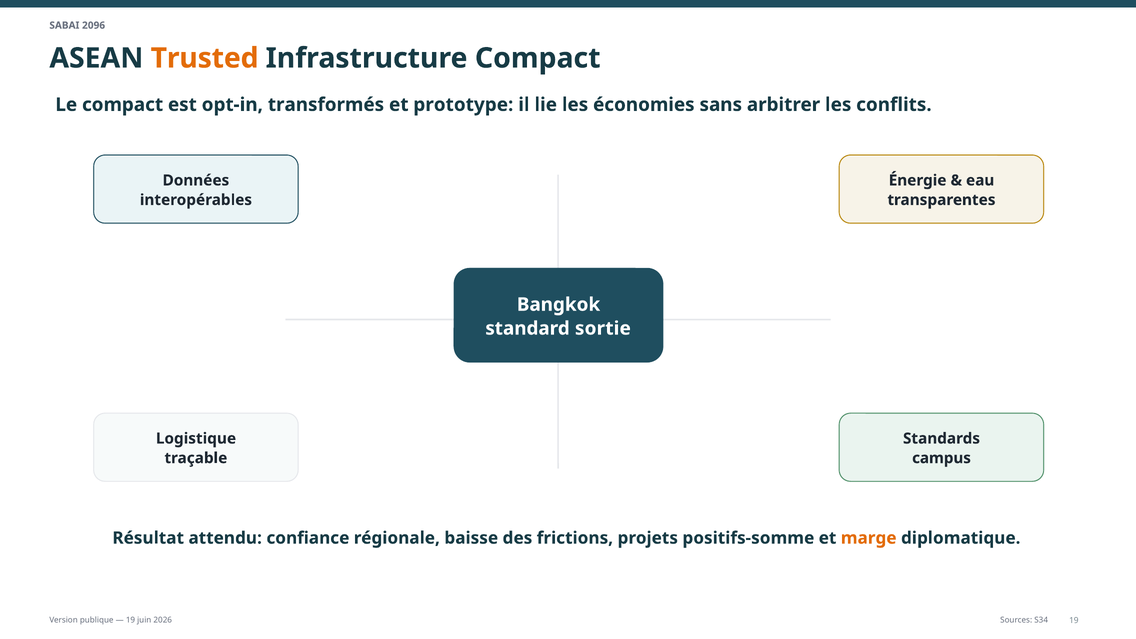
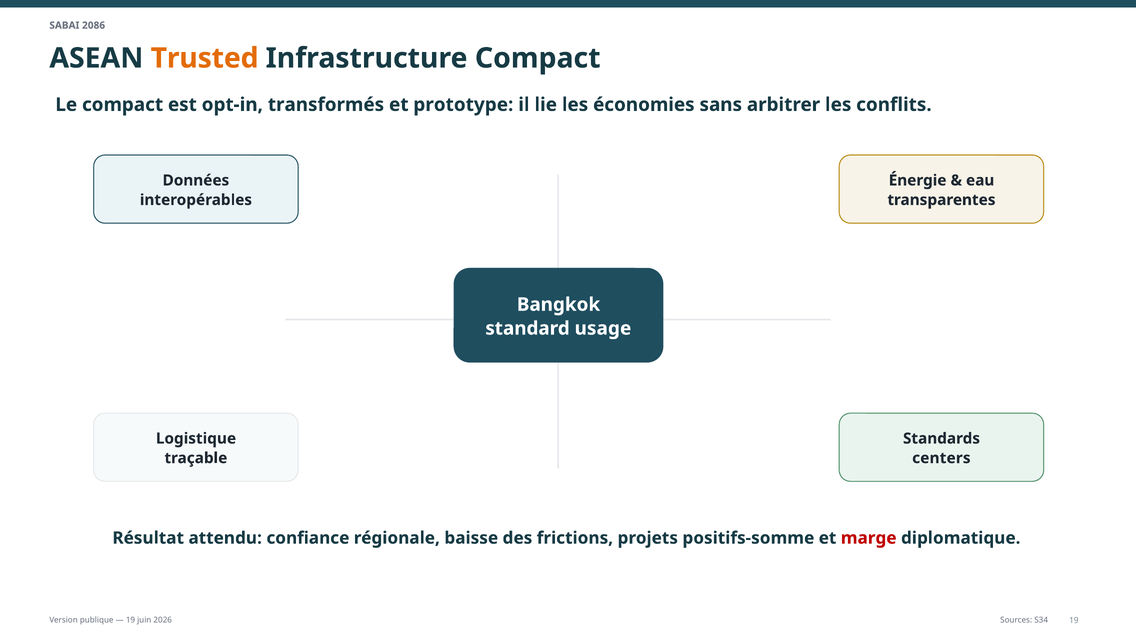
2096: 2096 -> 2086 (94, 25)
sortie: sortie -> usage (603, 328)
campus: campus -> centers (941, 458)
marge colour: orange -> red (869, 538)
